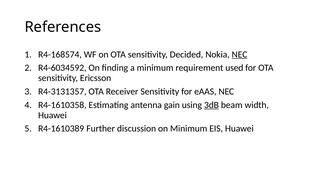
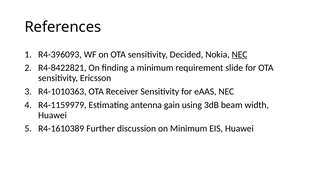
R4-168574: R4-168574 -> R4-396093 (60, 54)
R4-6034592: R4-6034592 -> R4-8422821 (62, 68)
used: used -> slide (234, 68)
R4-3131357: R4-3131357 -> R4-1010363 (62, 92)
R4-1610358: R4-1610358 -> R4-1159979 (62, 105)
3dB underline: present -> none (211, 105)
